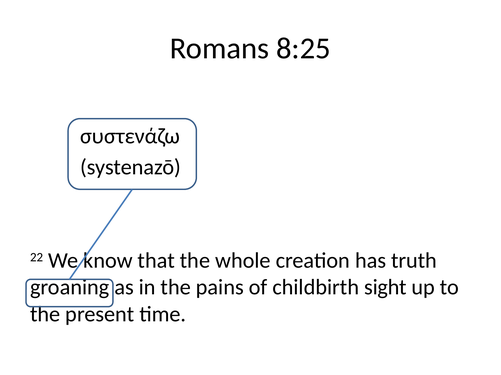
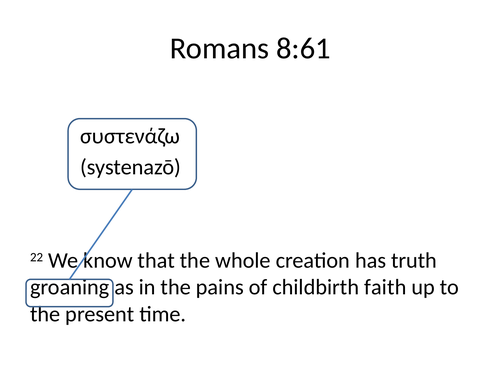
8:25: 8:25 -> 8:61 (303, 48)
sight: sight -> faith (385, 288)
